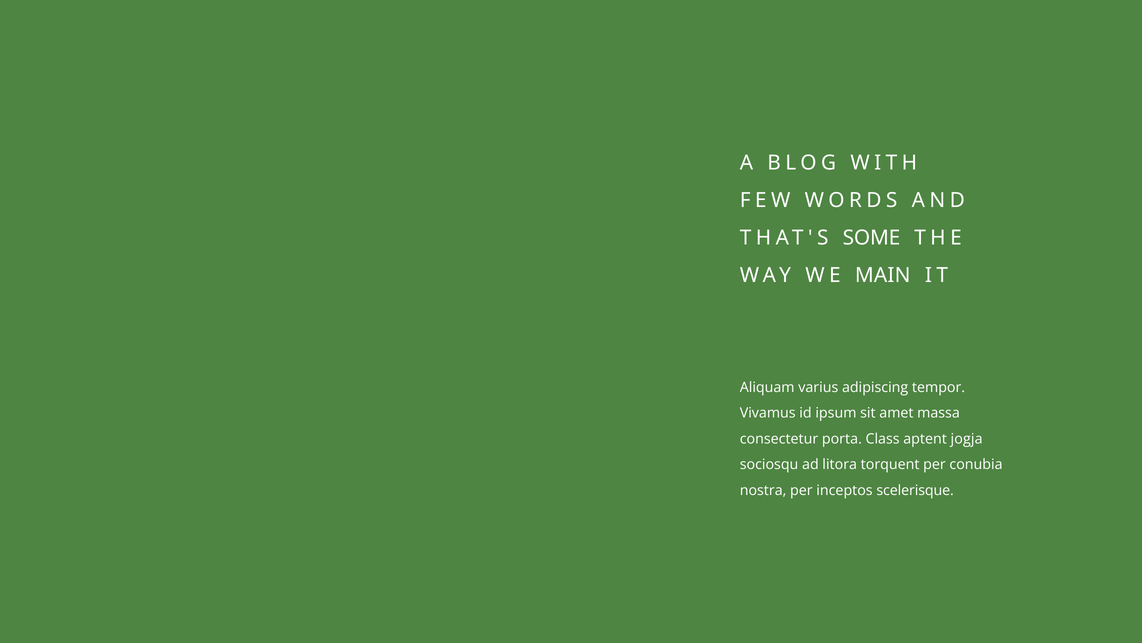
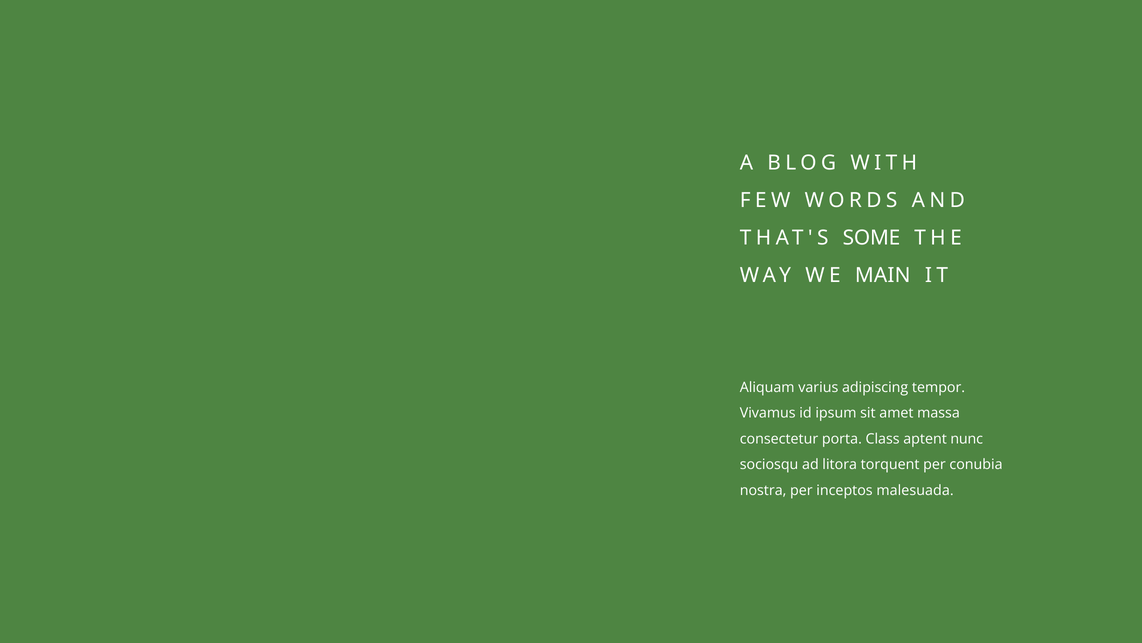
jogja: jogja -> nunc (967, 439)
scelerisque: scelerisque -> malesuada (915, 490)
